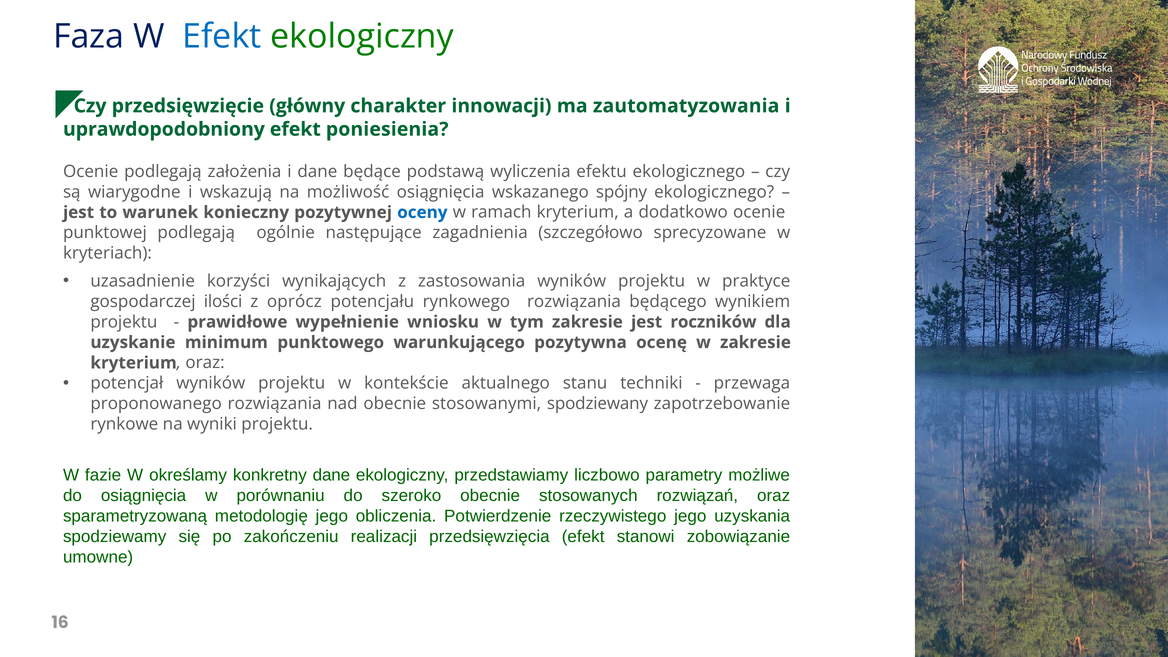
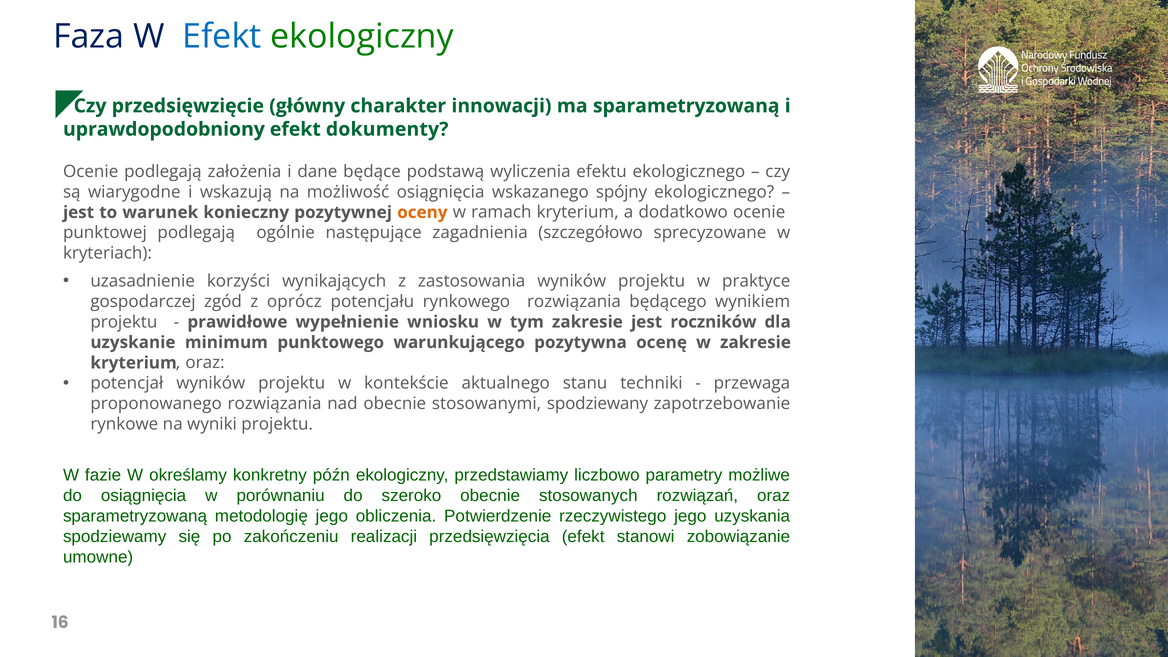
ma zautomatyzowania: zautomatyzowania -> sparametryzowaną (686, 106)
poniesienia: poniesienia -> dokumenty (387, 129)
oceny colour: blue -> orange (422, 212)
ilości: ilości -> zgód (223, 301)
konkretny dane: dane -> późn (331, 475)
